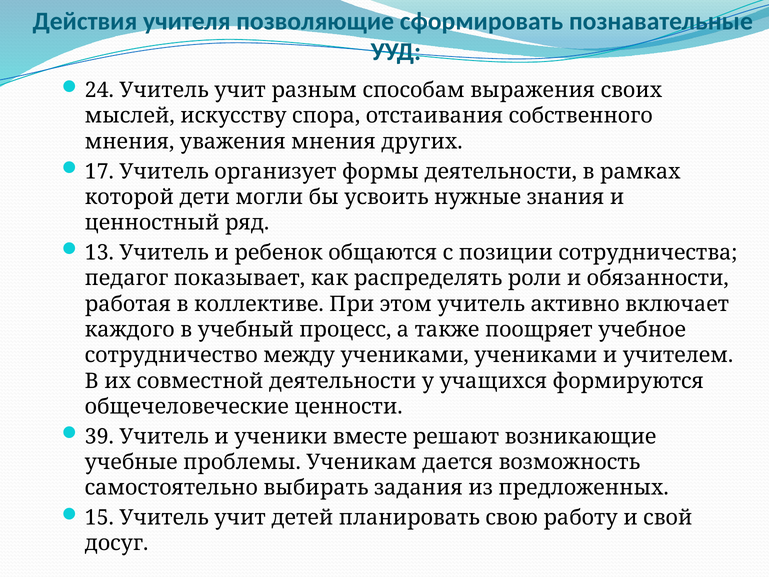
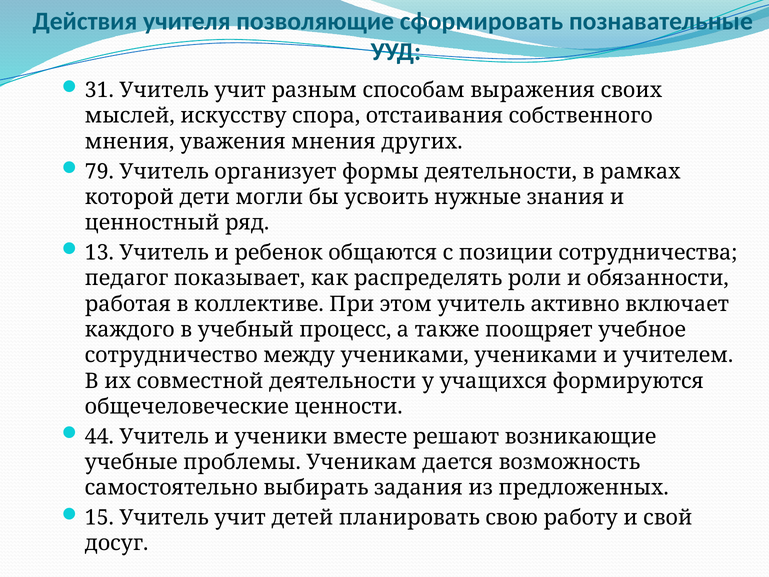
24: 24 -> 31 (99, 90)
17: 17 -> 79 (99, 171)
39: 39 -> 44 (99, 436)
